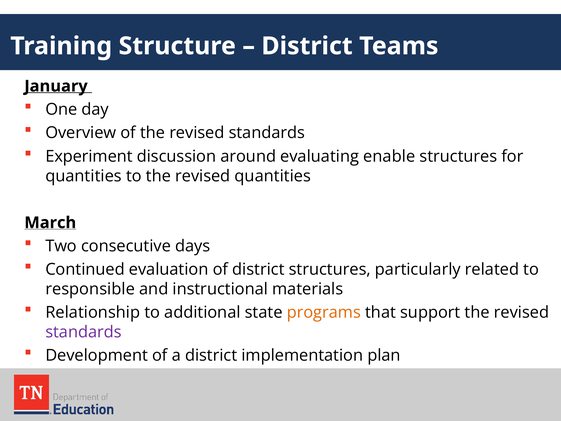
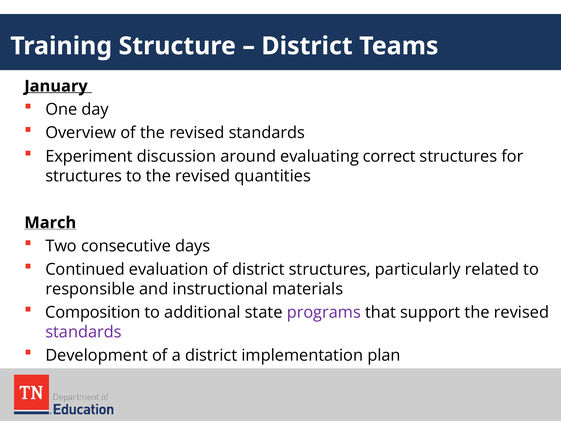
enable: enable -> correct (389, 156)
quantities: quantities -> structures (84, 176)
Relationship: Relationship -> Composition (93, 312)
programs colour: orange -> purple (324, 312)
